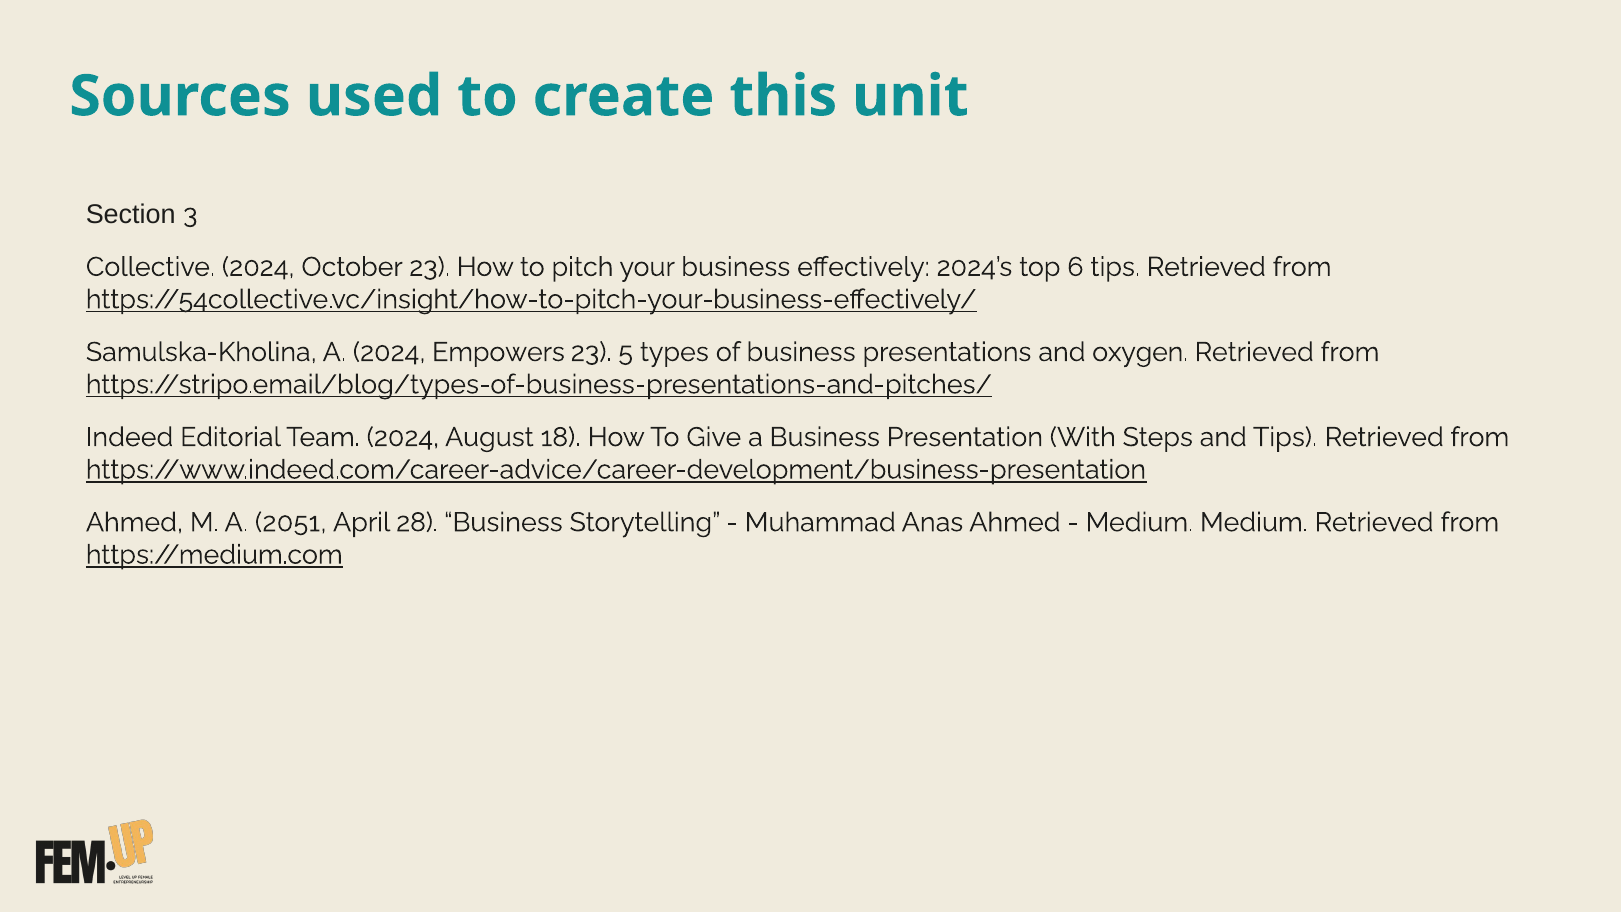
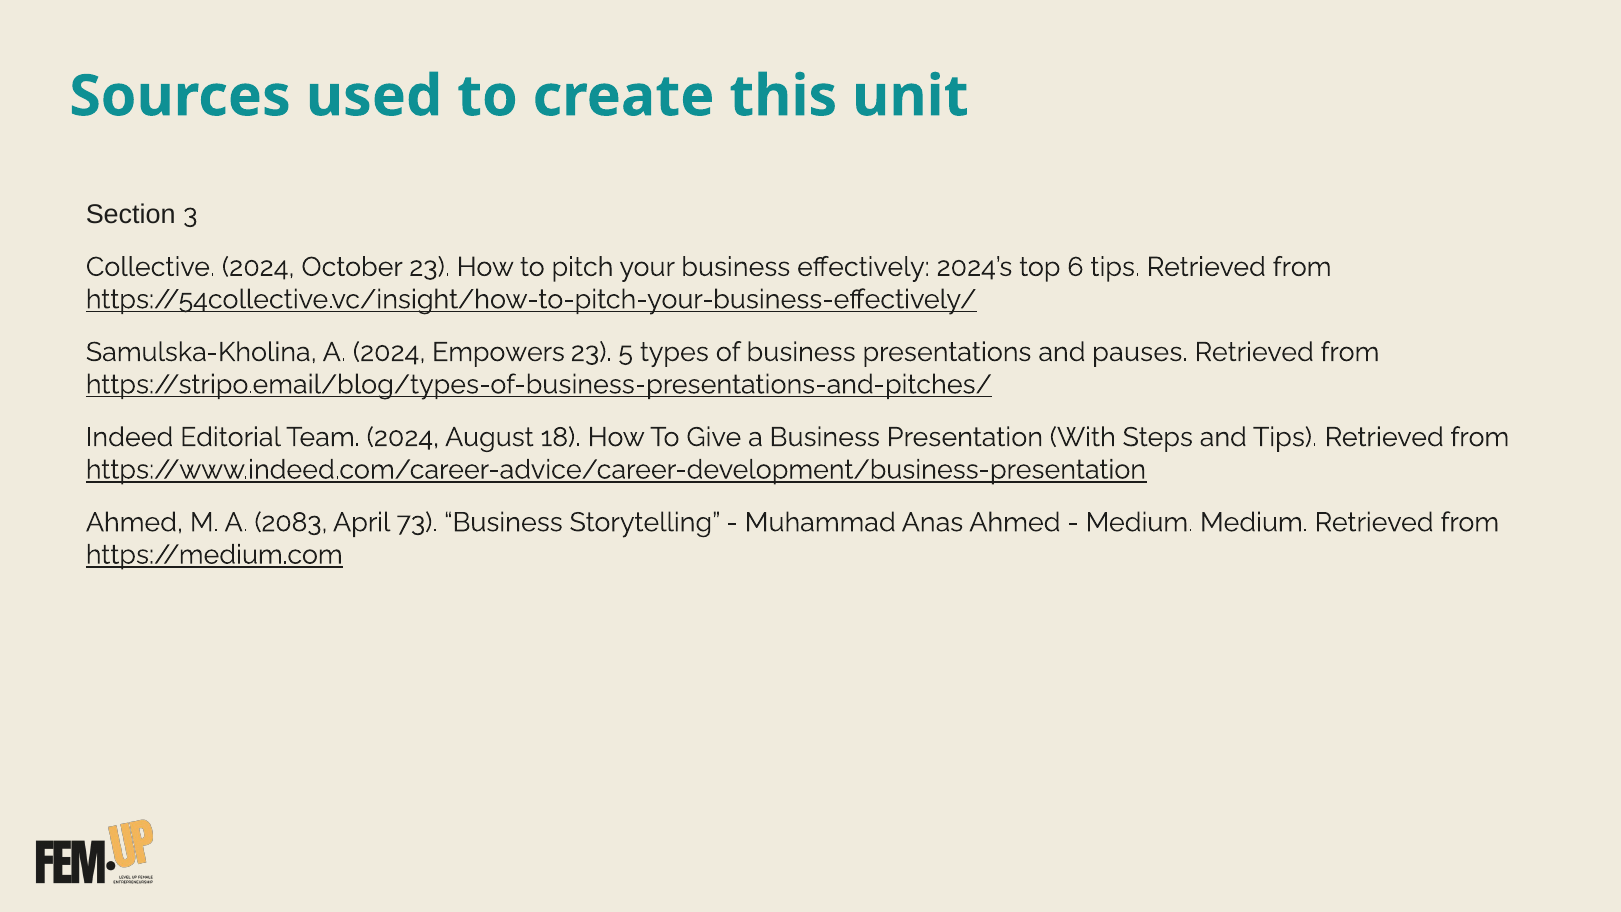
oxygen: oxygen -> pauses (1140, 352)
2051: 2051 -> 2083 (291, 522)
28: 28 -> 73 (417, 522)
